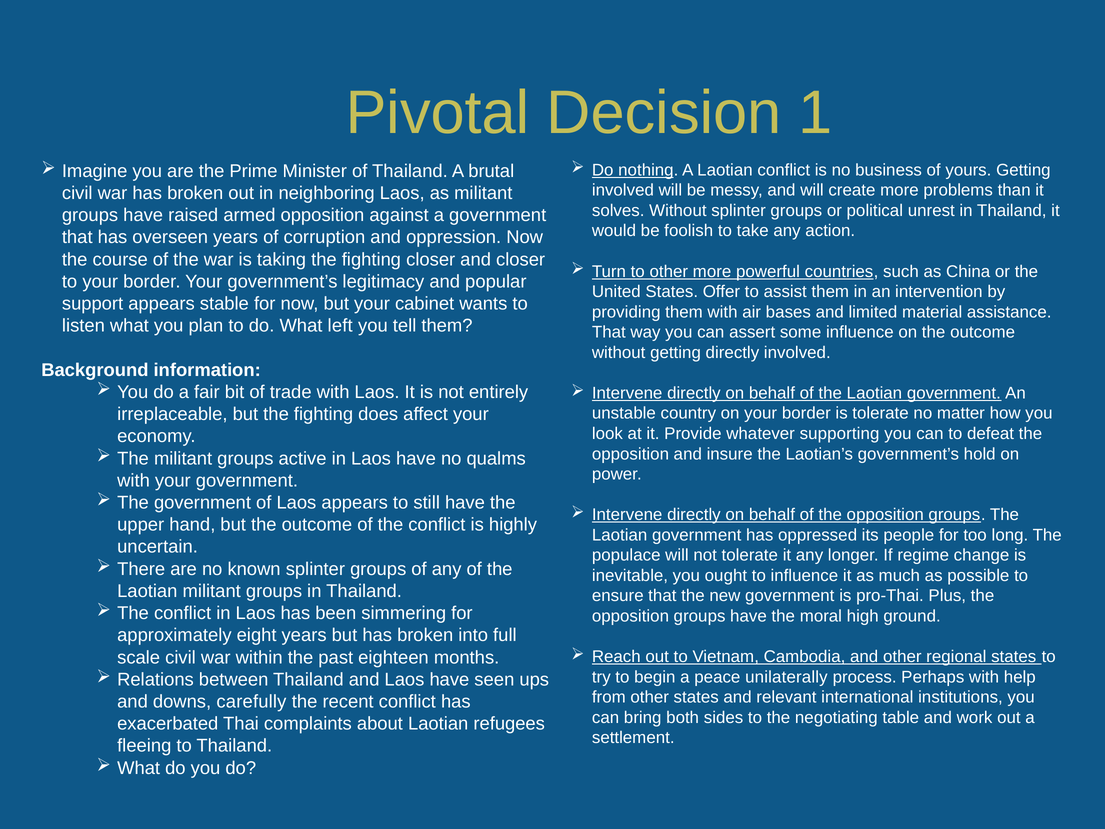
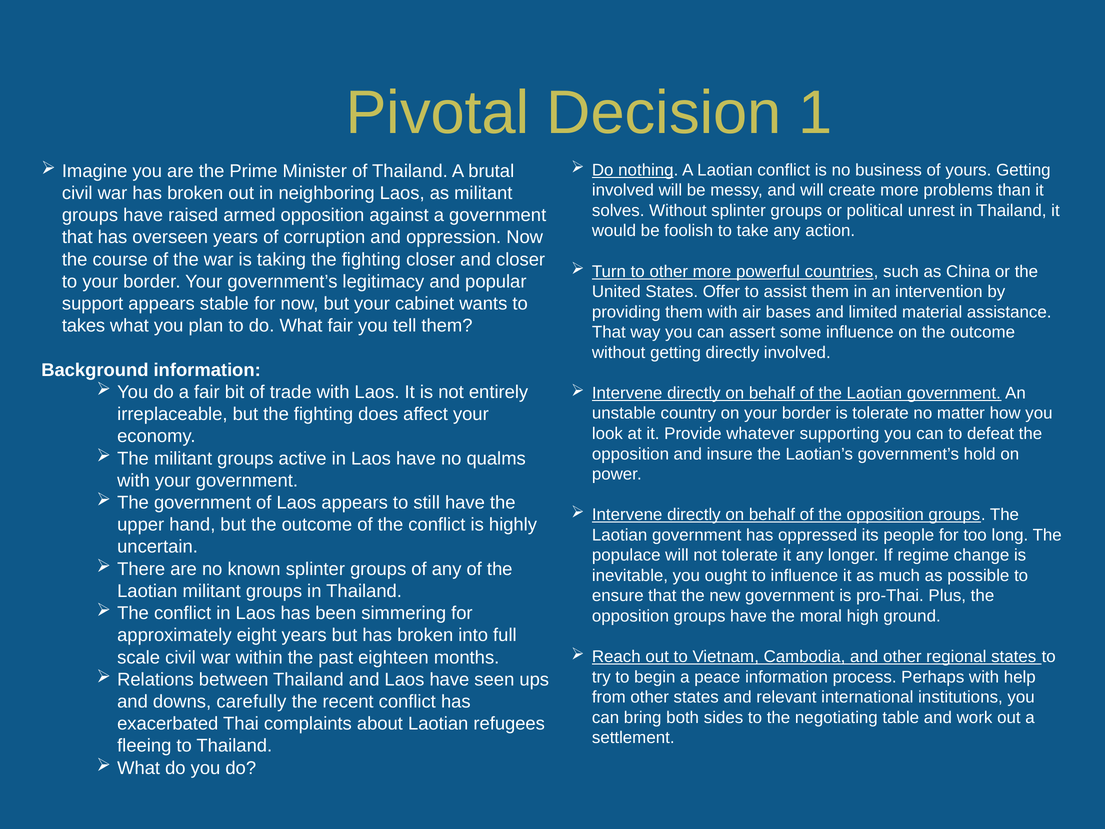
listen: listen -> takes (84, 326)
What left: left -> fair (340, 326)
peace unilaterally: unilaterally -> information (787, 677)
